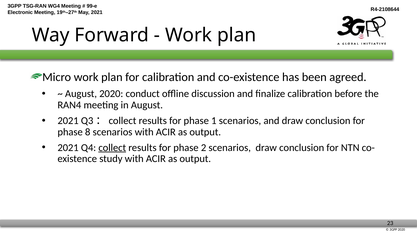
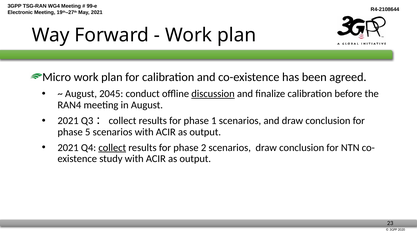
August 2020: 2020 -> 2045 (111, 94)
discussion underline: none -> present (213, 94)
8: 8 -> 5 (88, 132)
